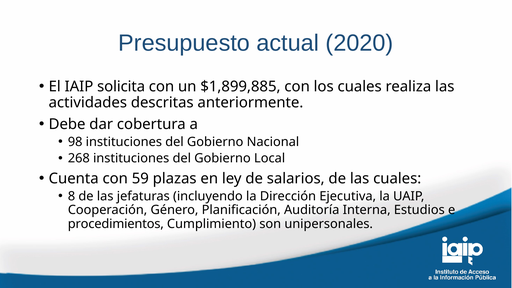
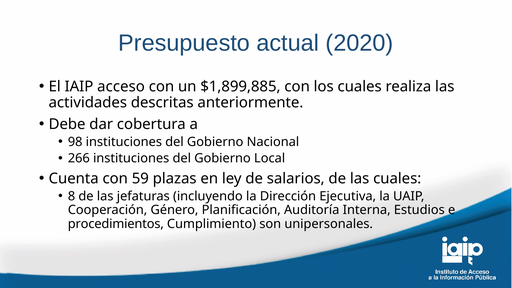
solicita: solicita -> acceso (121, 87)
268: 268 -> 266 (79, 158)
